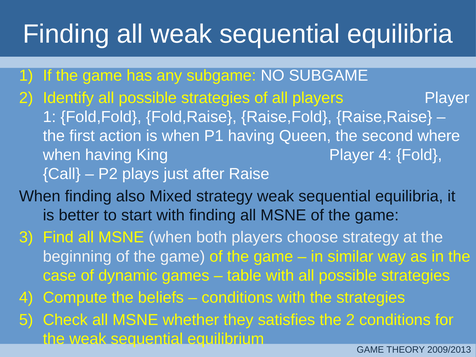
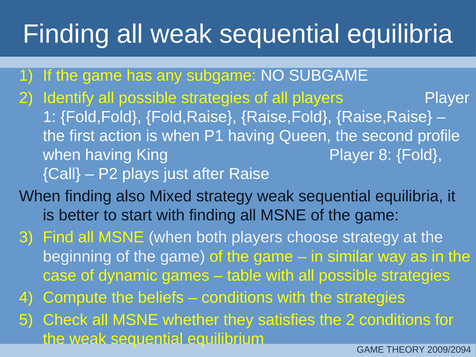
where: where -> profile (439, 136)
Player 4: 4 -> 8 (385, 155)
2009/2013: 2009/2013 -> 2009/2094 (449, 350)
